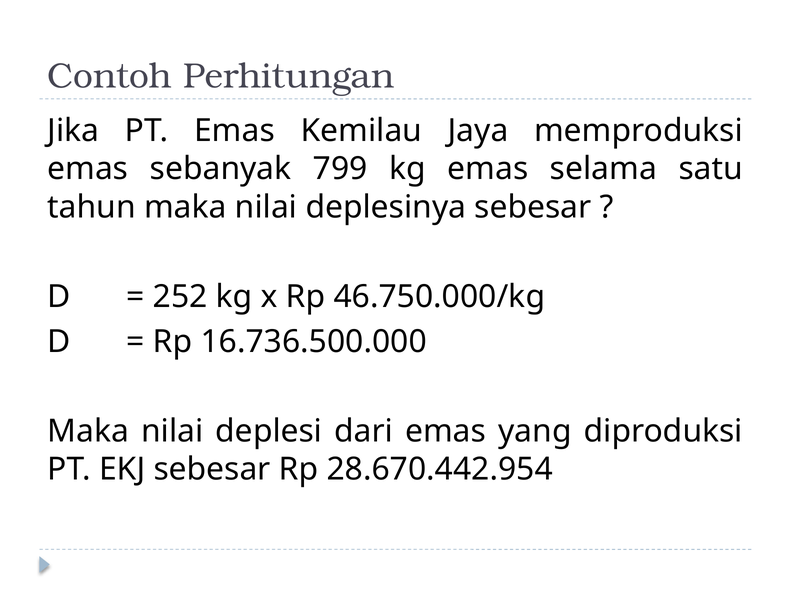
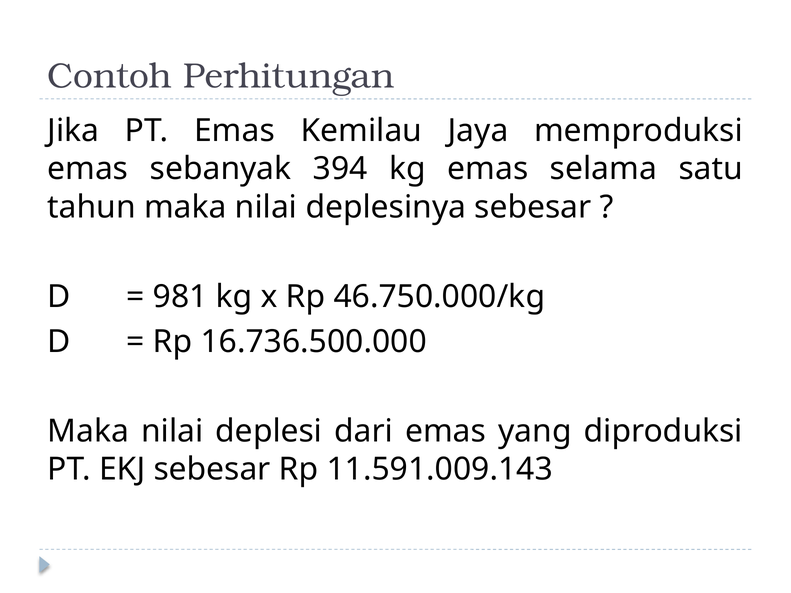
799: 799 -> 394 (340, 169)
252: 252 -> 981 (180, 297)
28.670.442.954: 28.670.442.954 -> 11.591.009.143 (440, 470)
